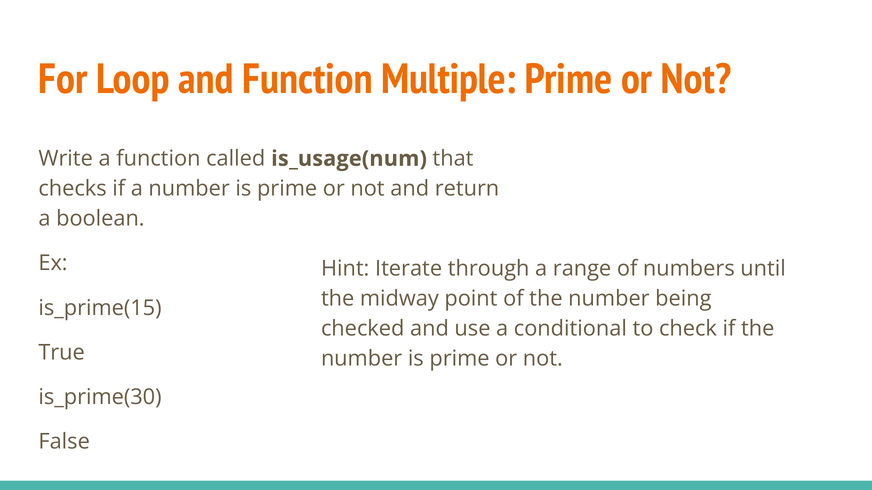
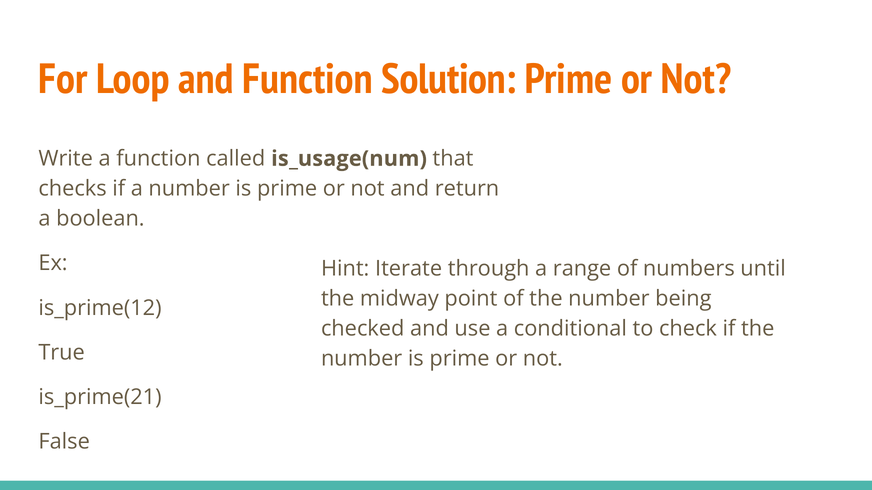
Multiple: Multiple -> Solution (449, 80)
is_prime(15: is_prime(15 -> is_prime(12 (100, 308)
is_prime(30: is_prime(30 -> is_prime(21 (100, 397)
